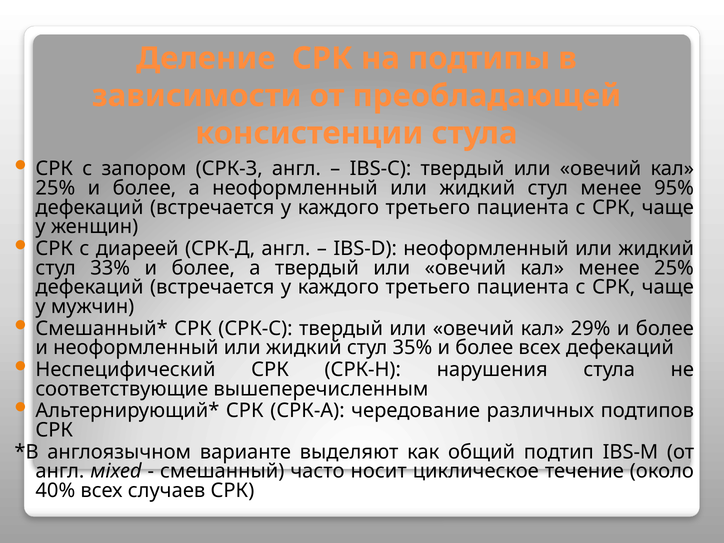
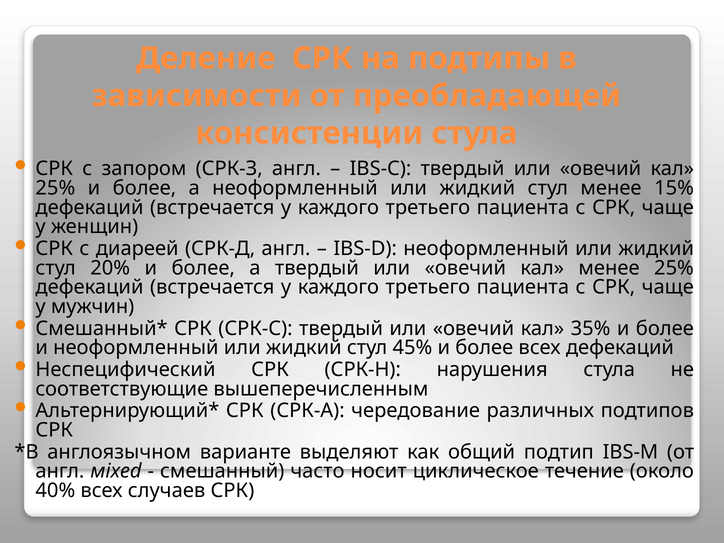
95%: 95% -> 15% (674, 188)
33%: 33% -> 20% (110, 268)
29%: 29% -> 35% (591, 328)
35%: 35% -> 45% (412, 348)
